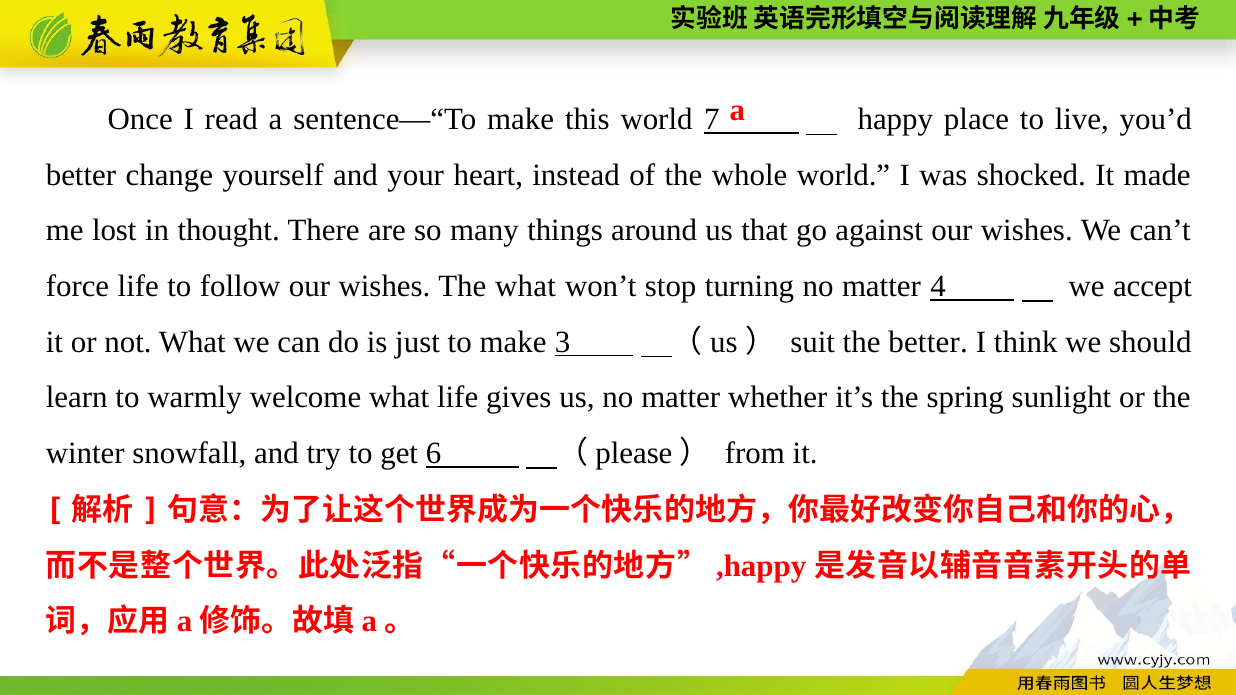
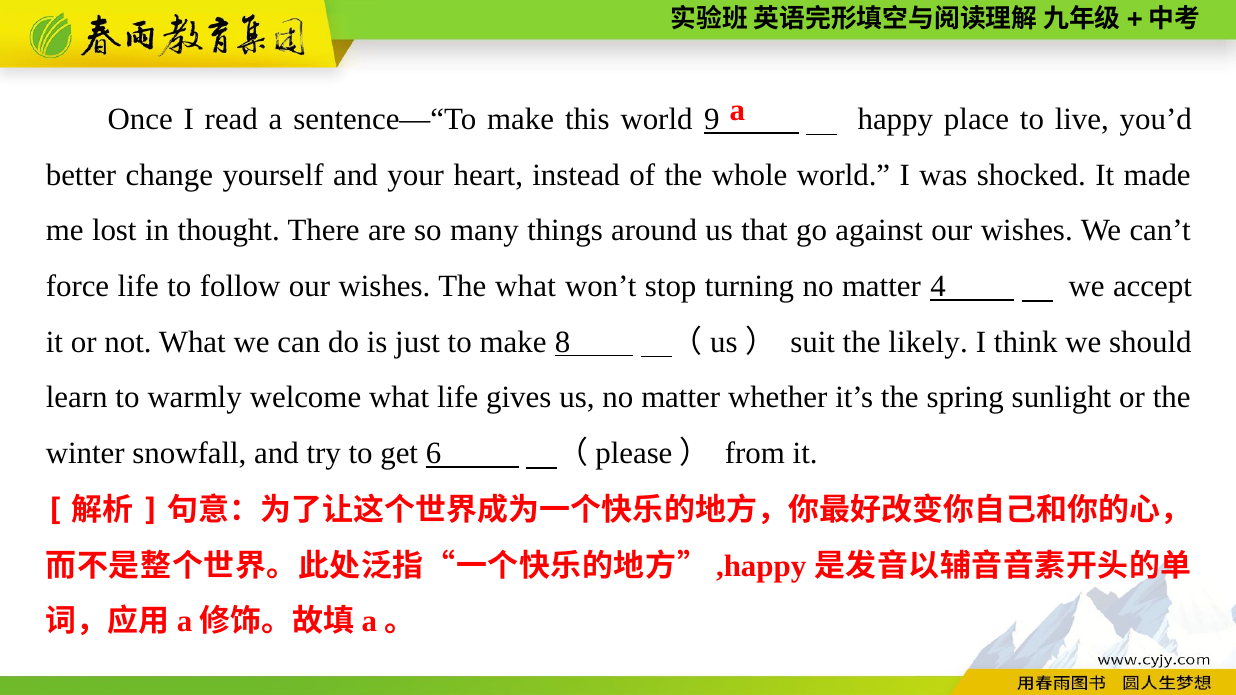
7: 7 -> 9 (712, 120)
3: 3 -> 8 (563, 342)
the better: better -> likely (928, 342)
